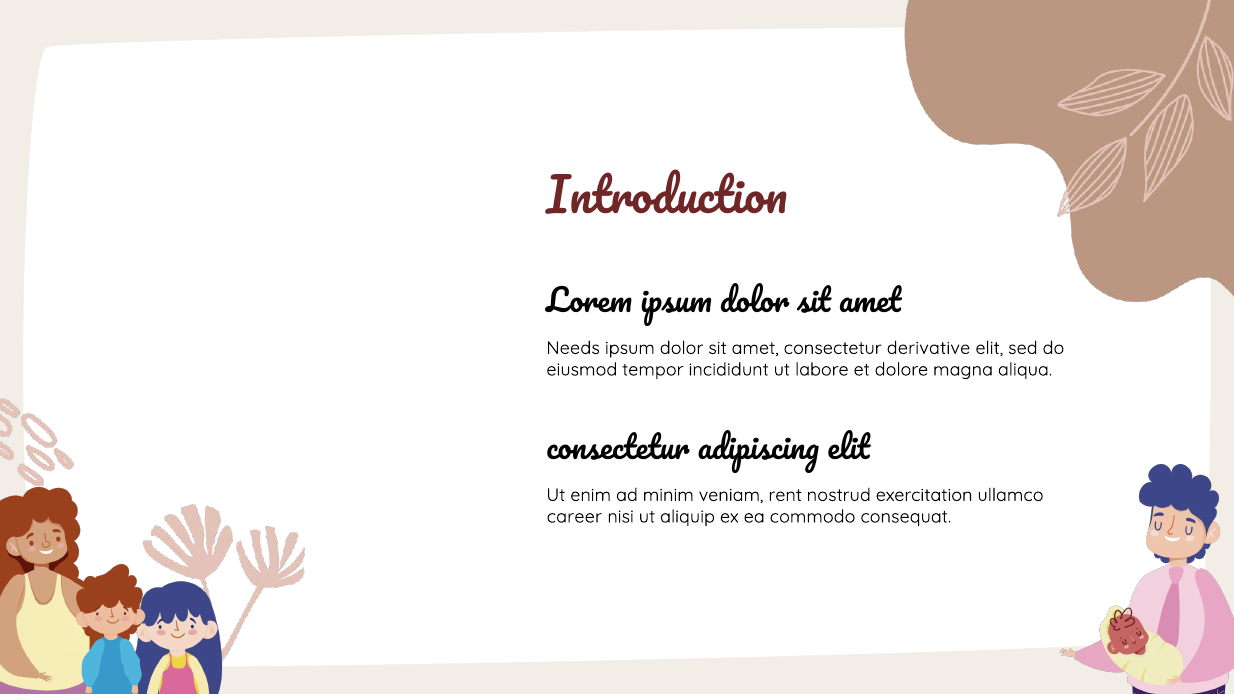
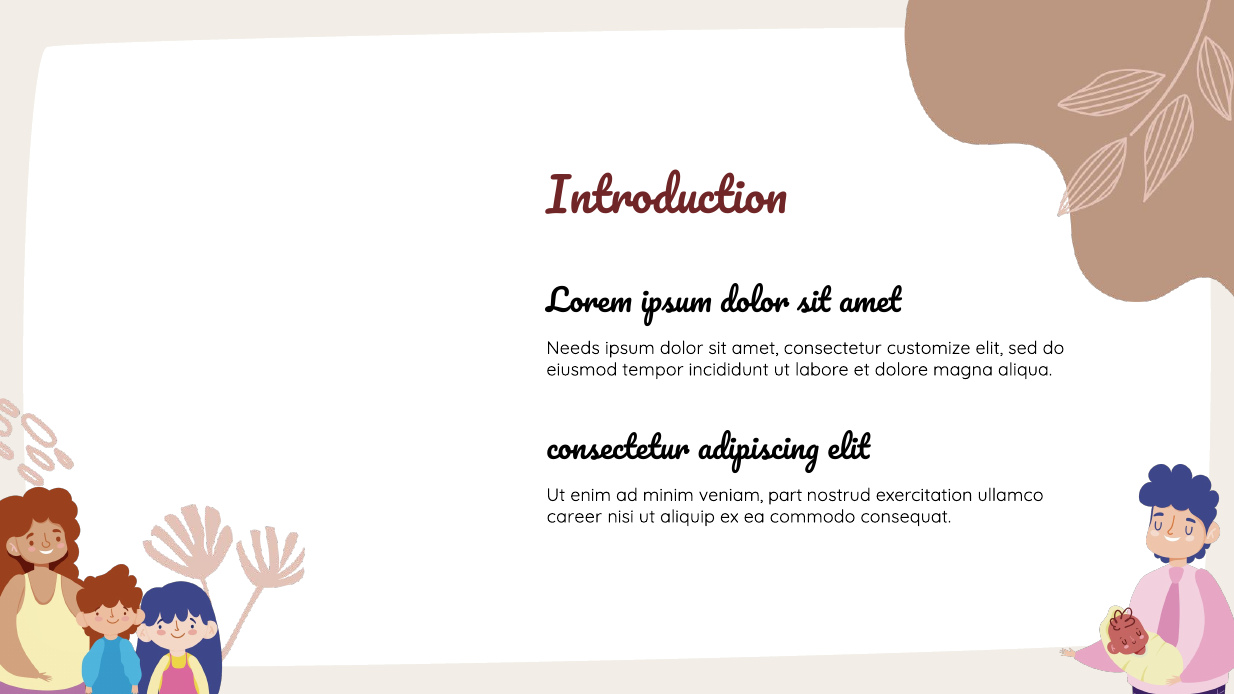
derivative: derivative -> customize (929, 348)
rent: rent -> part (785, 495)
